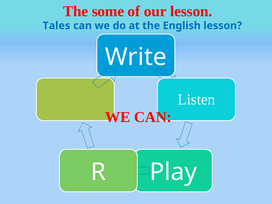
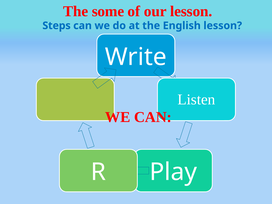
Tales: Tales -> Steps (57, 26)
